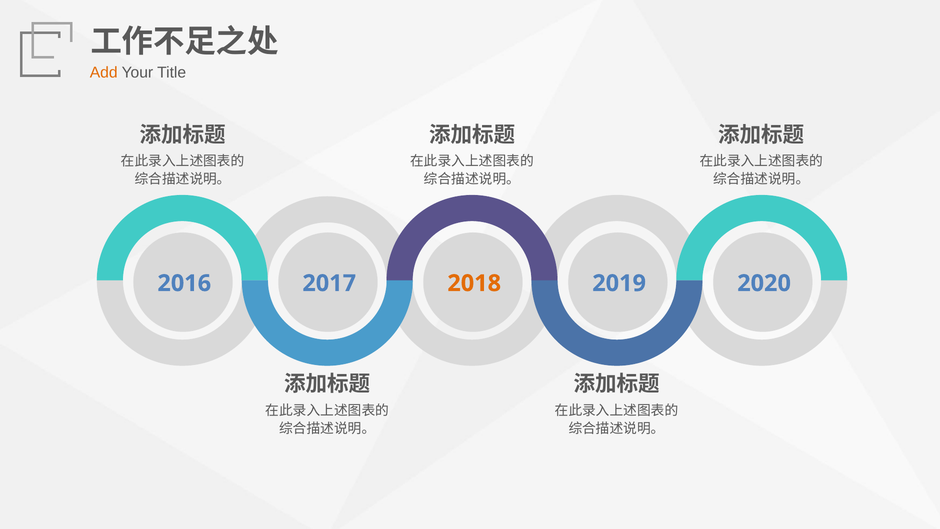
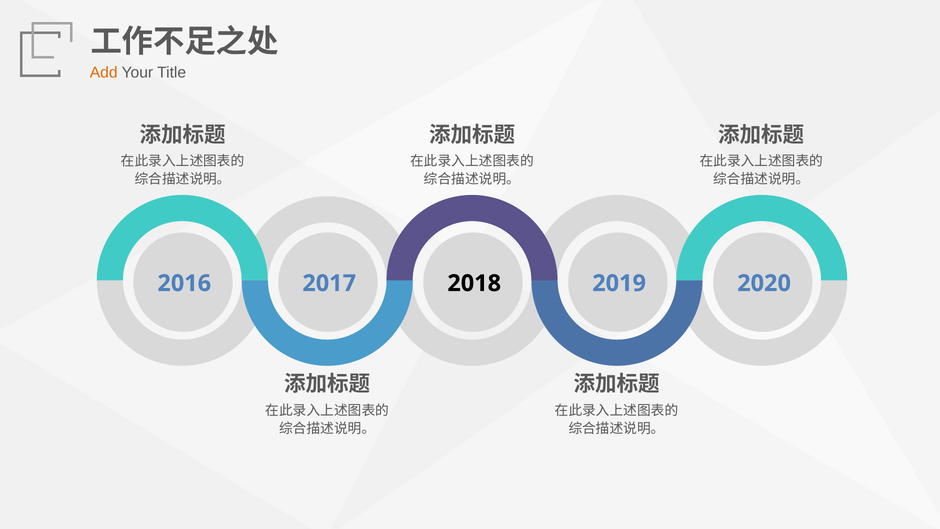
2018 colour: orange -> black (474, 283)
